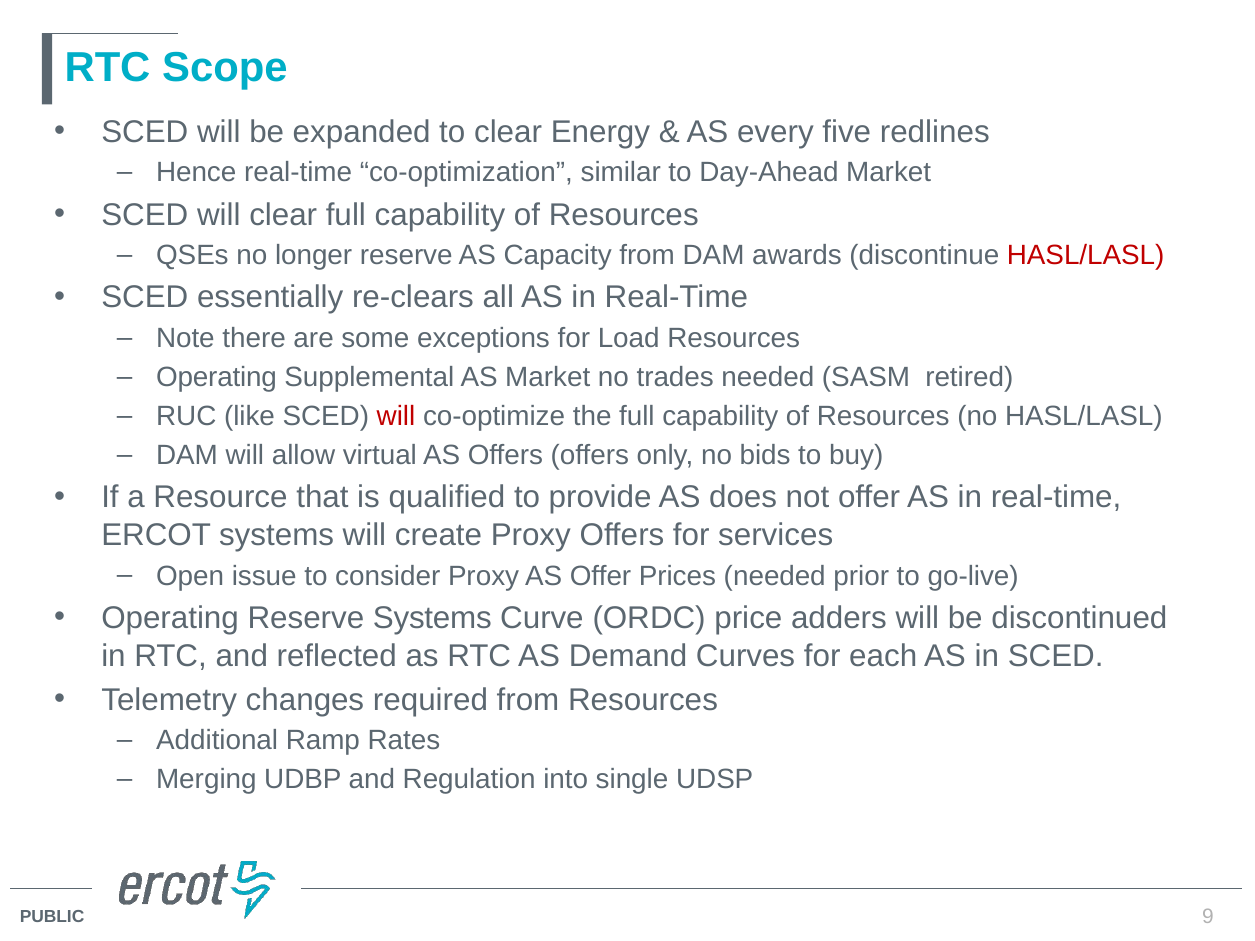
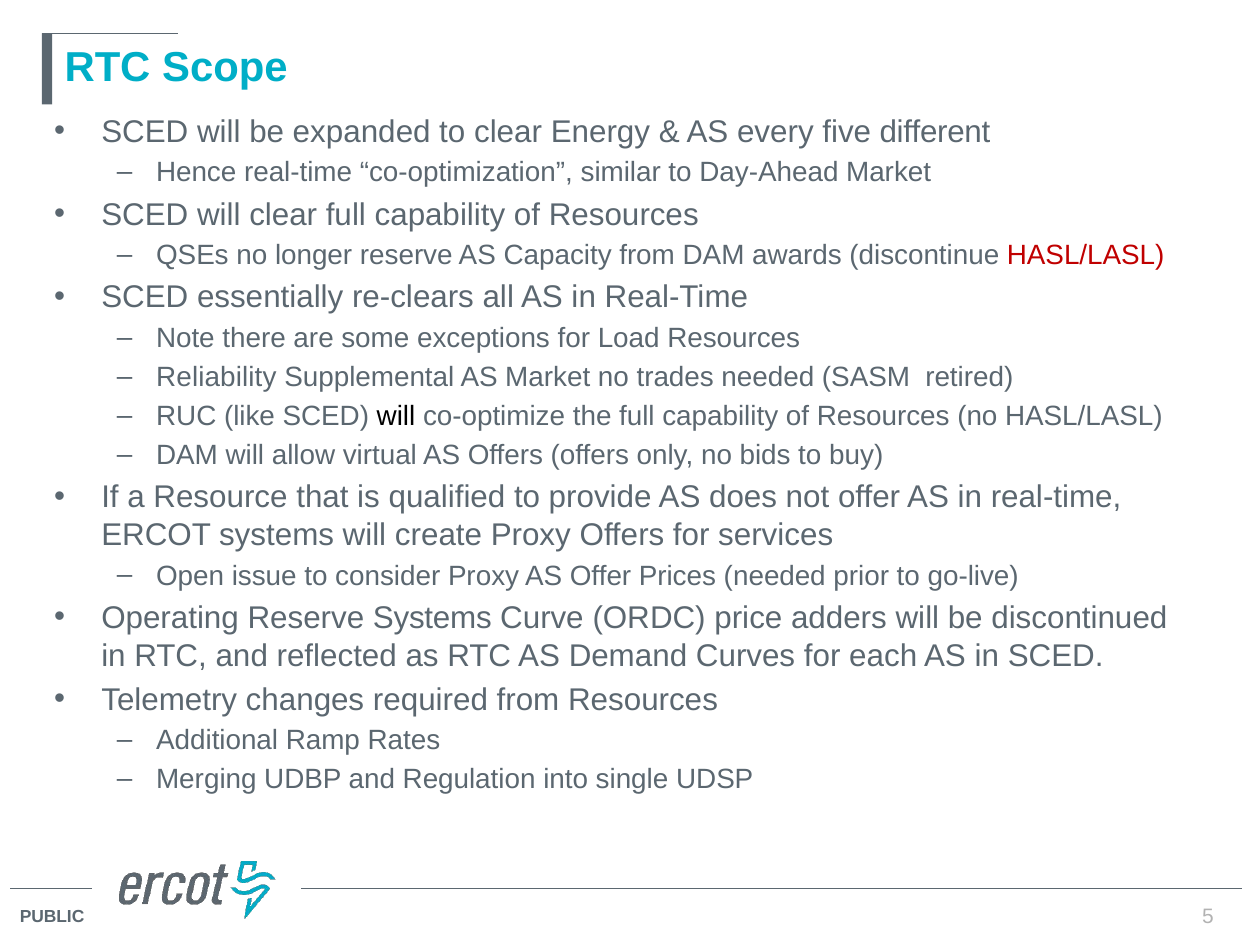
redlines: redlines -> different (935, 132)
Operating: Operating -> Reliability (216, 378)
will colour: red -> black (396, 417)
9: 9 -> 5 (1208, 917)
